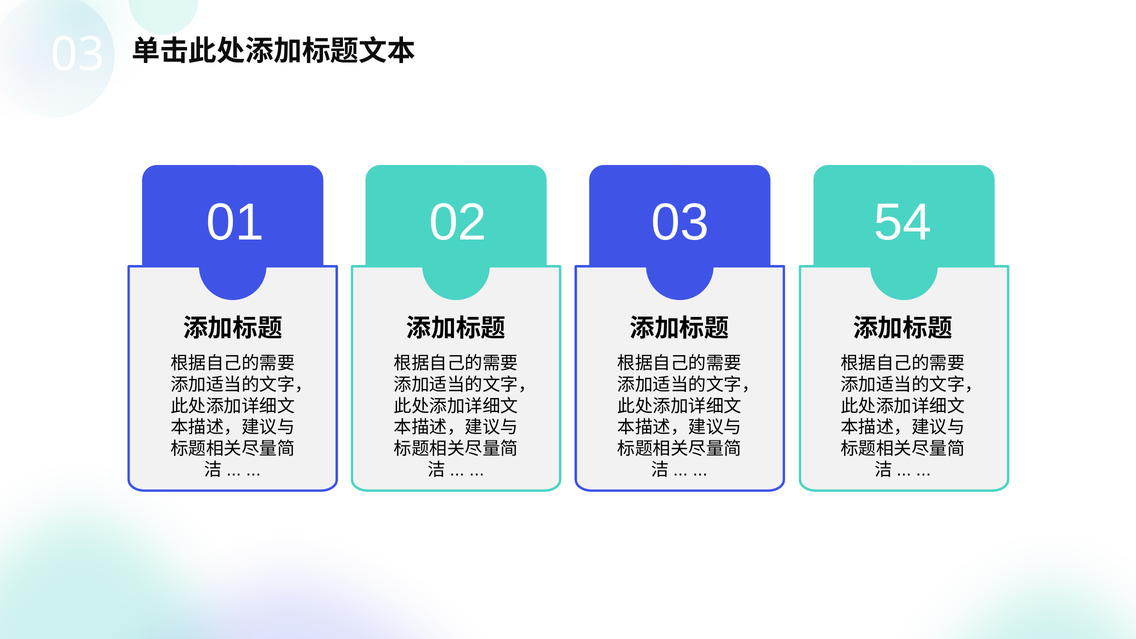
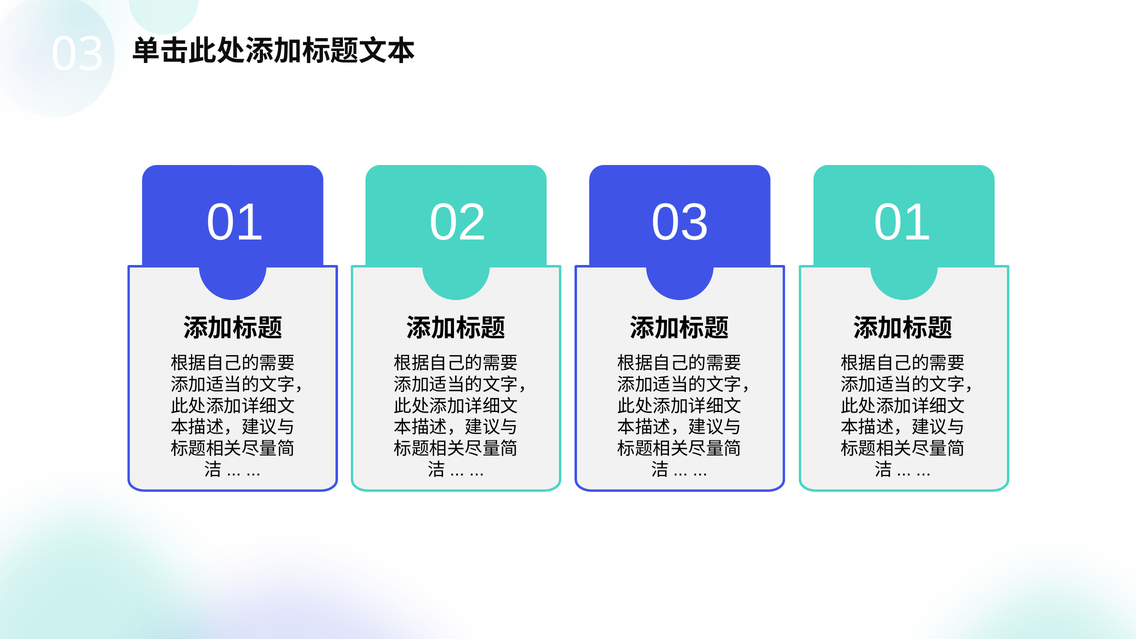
03 54: 54 -> 01 (903, 223)
